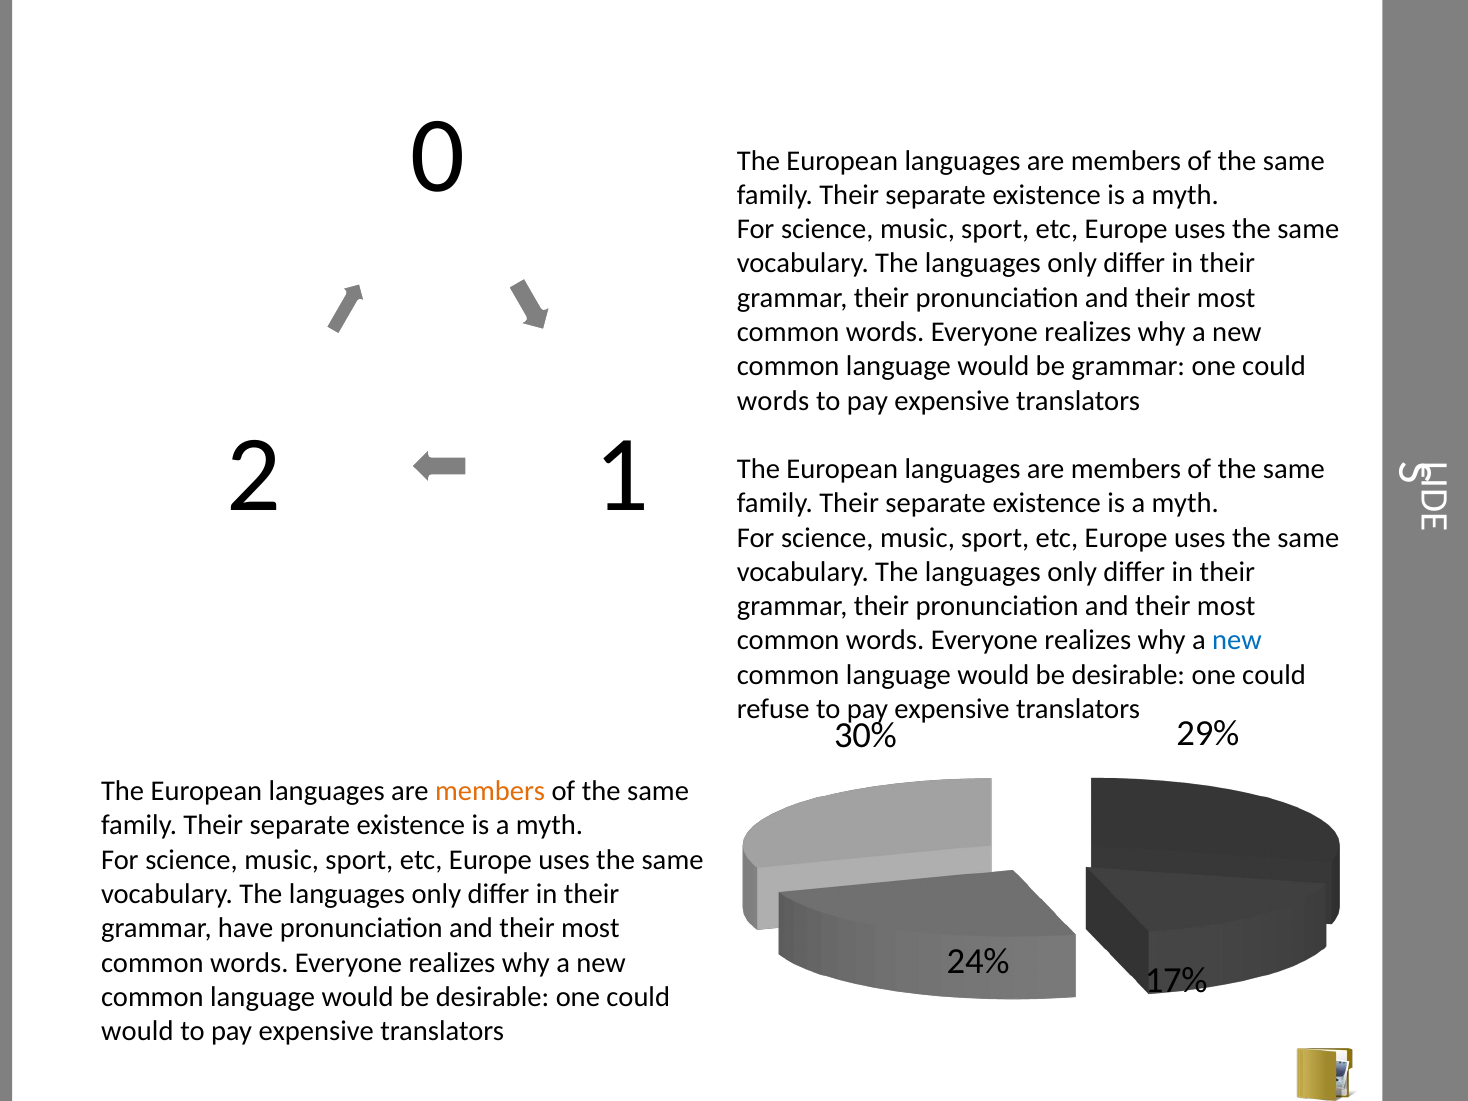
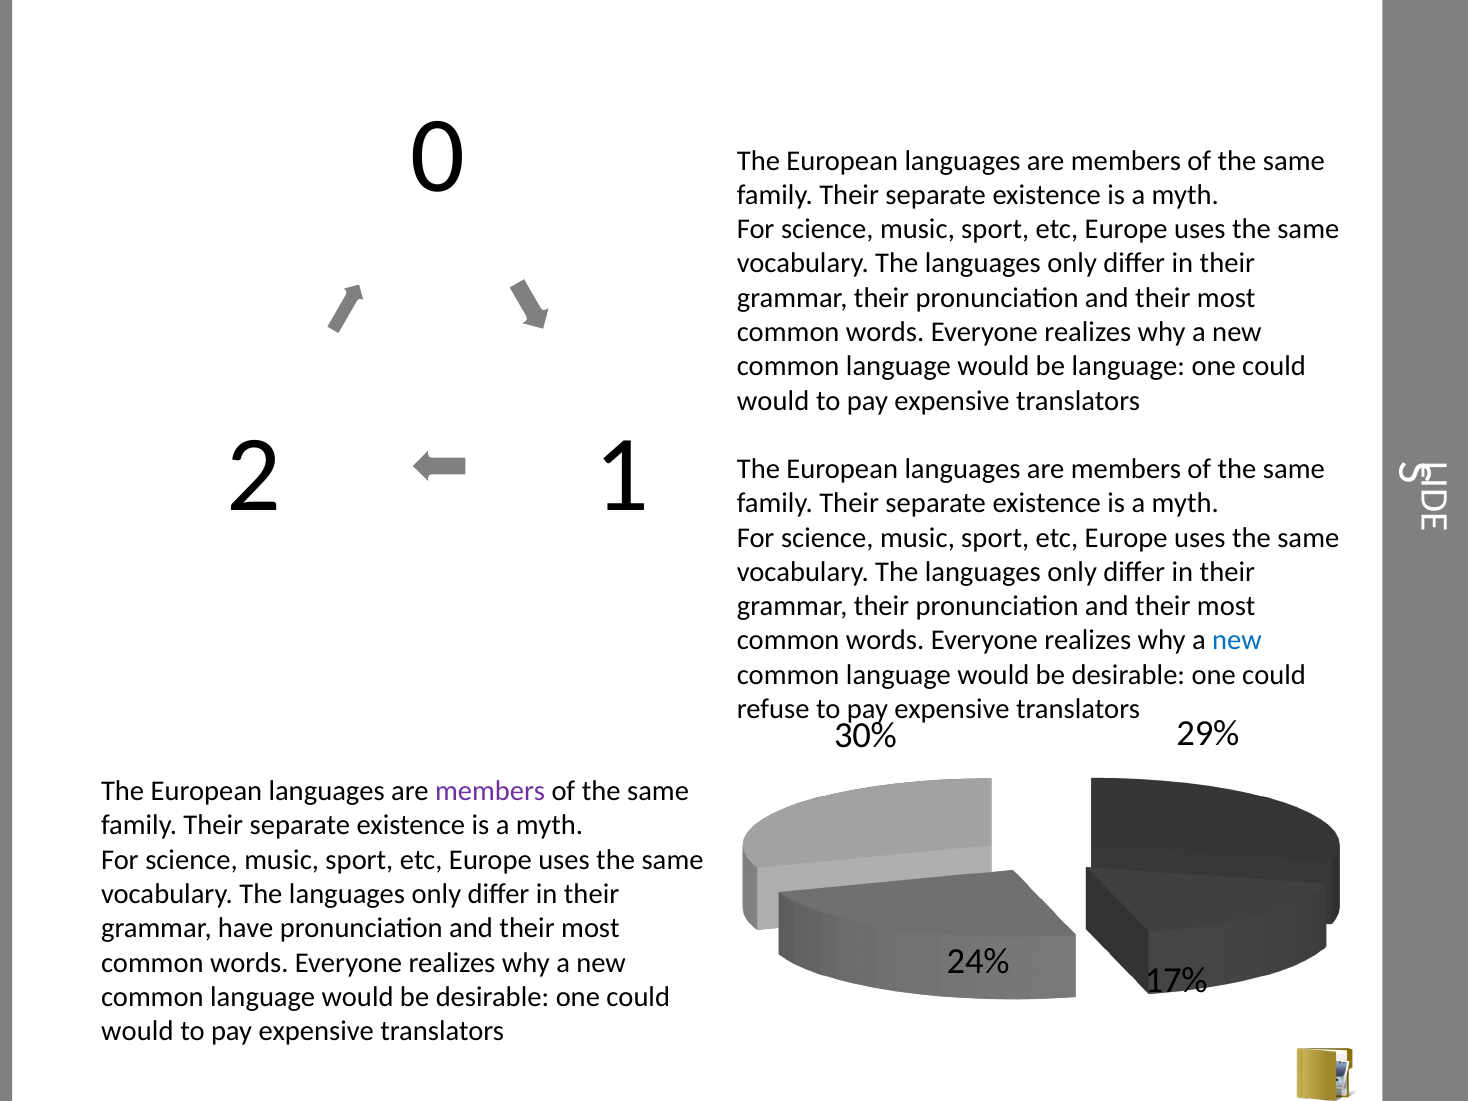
be grammar: grammar -> language (1128, 366)
words: words -> would (773, 401)
members colour: orange -> purple (490, 791)
